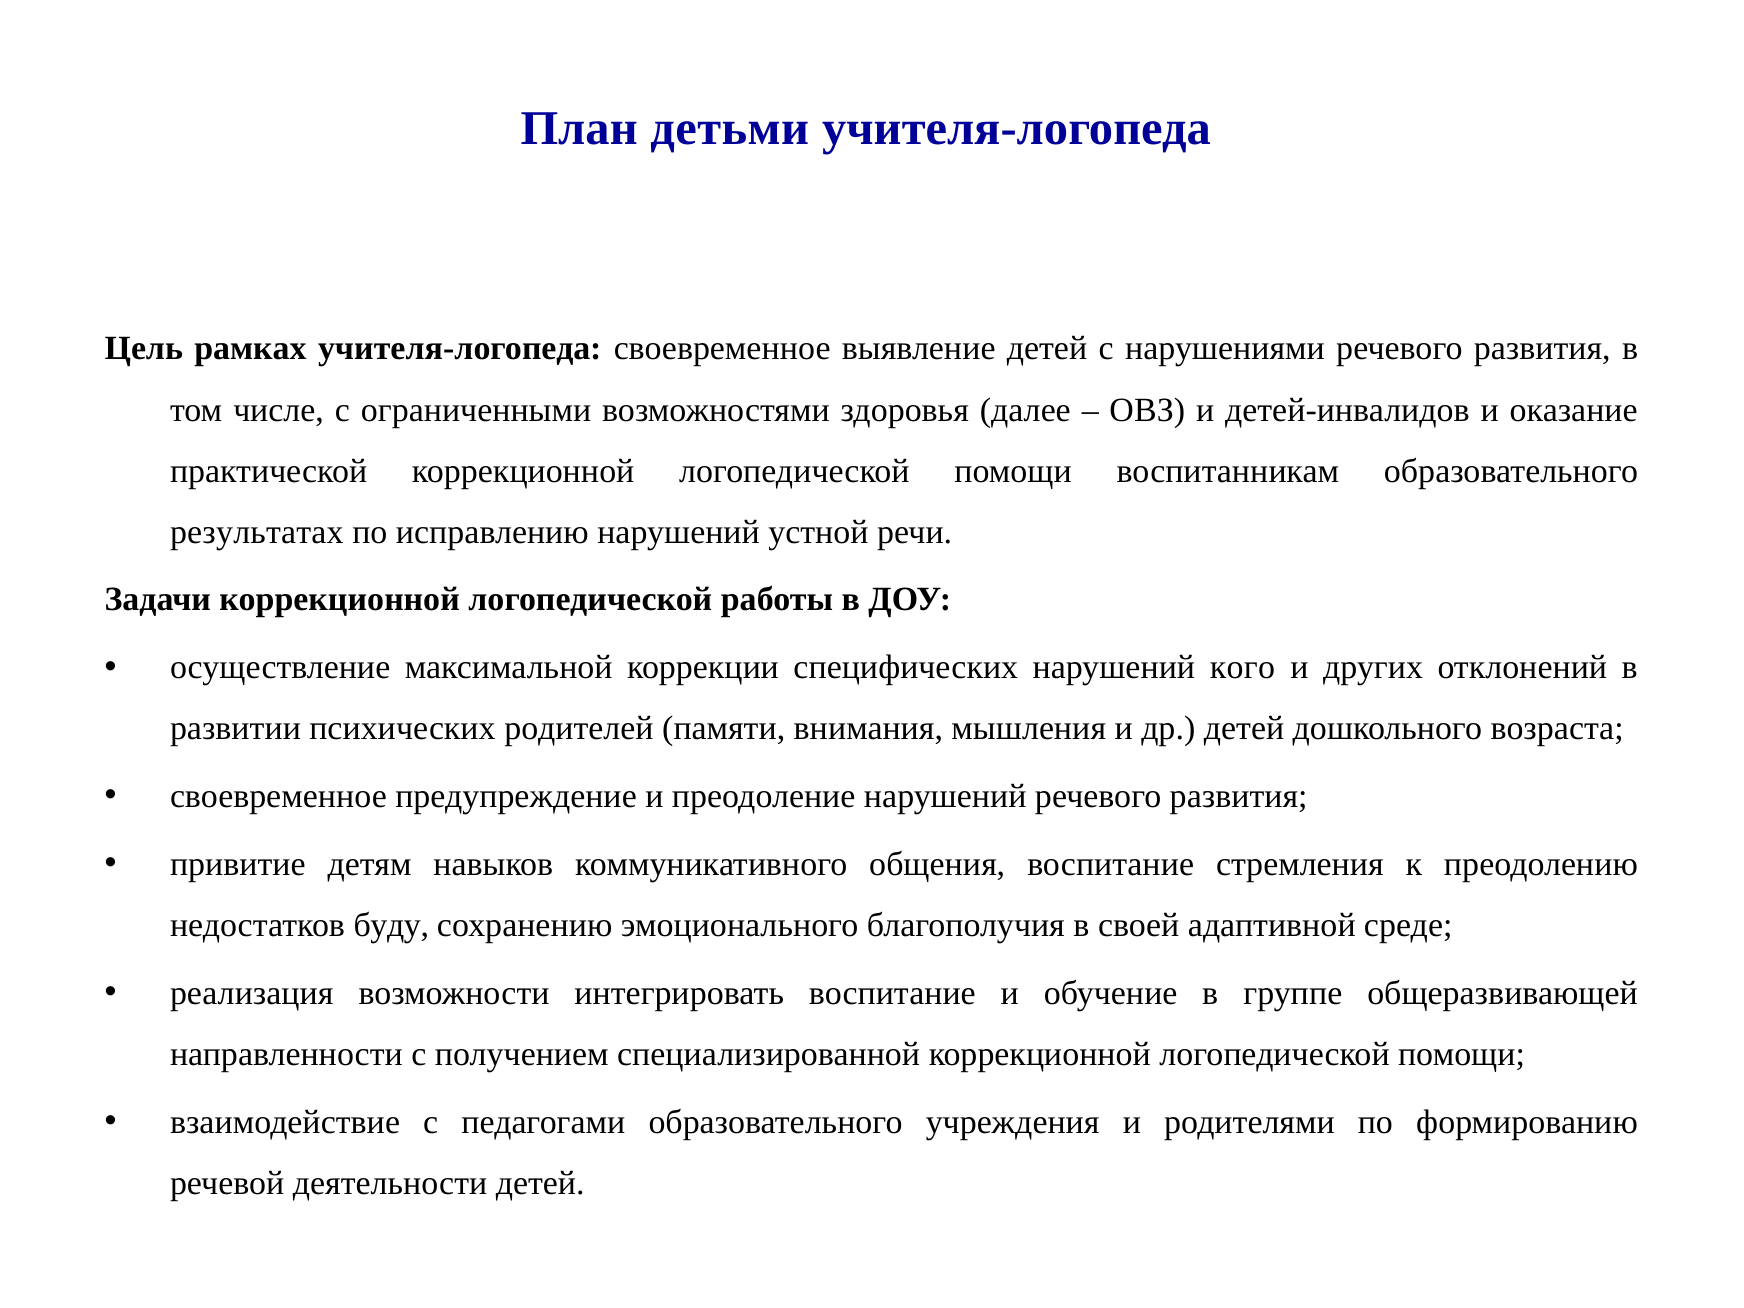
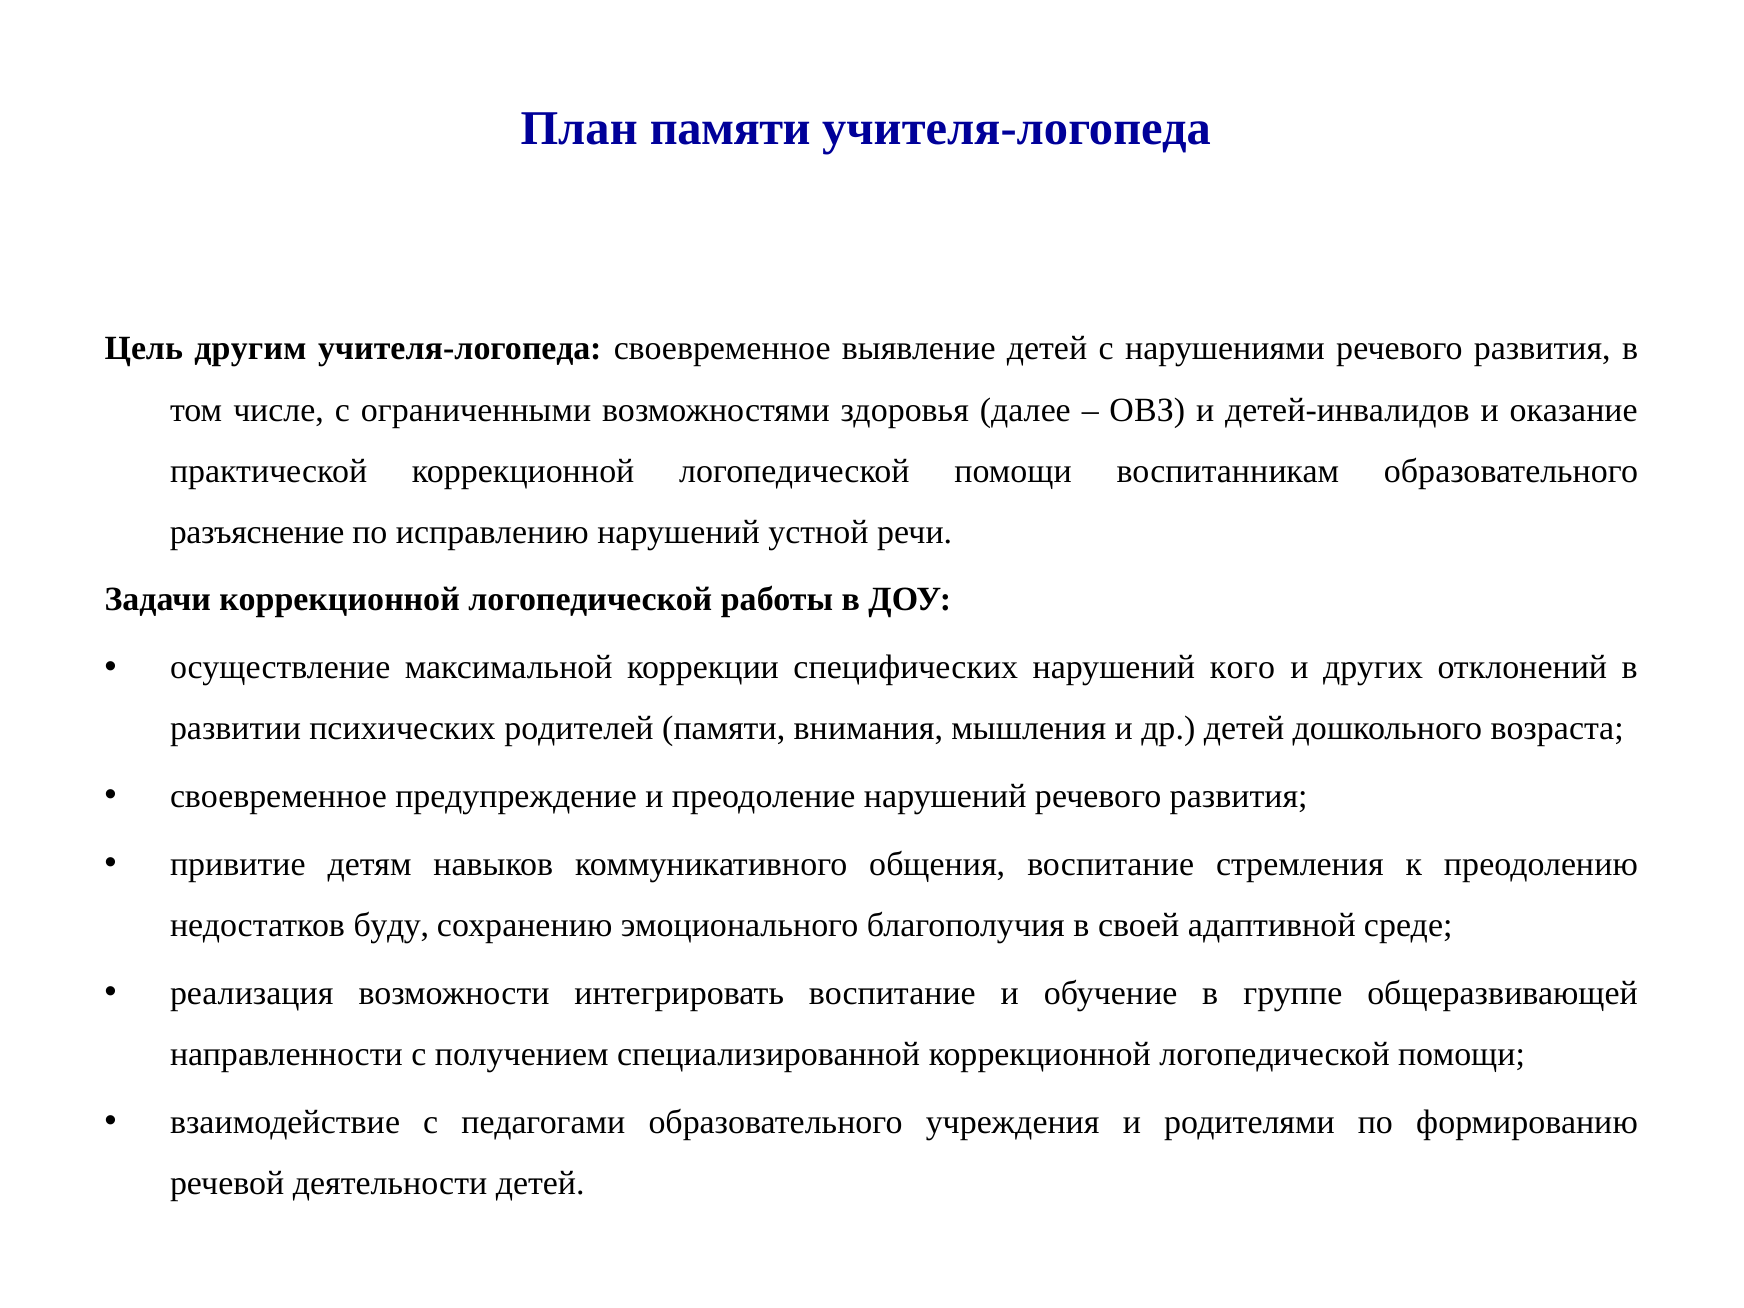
План детьми: детьми -> памяти (730, 128)
рамках: рамках -> другим (250, 349)
результатах: результатах -> разъяснение (257, 532)
